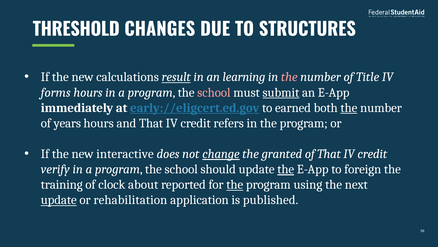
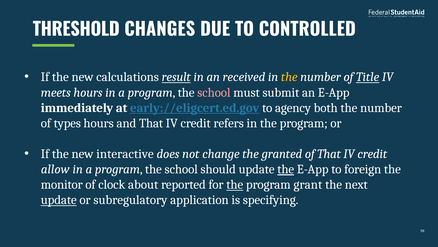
STRUCTURES: STRUCTURES -> CONTROLLED (307, 30)
learning: learning -> received (244, 77)
the colour: pink -> yellow (289, 77)
Title underline: none -> present (368, 77)
forms: forms -> meets (56, 92)
submit underline: present -> none (281, 92)
earned: earned -> agency (293, 108)
the underline: present -> none (349, 108)
years: years -> types (67, 123)
change underline: present -> none (221, 154)
verify: verify -> allow (55, 169)
training: training -> monitor (62, 184)
using: using -> grant (308, 184)
rehabilitation: rehabilitation -> subregulatory (130, 200)
published: published -> specifying (271, 200)
